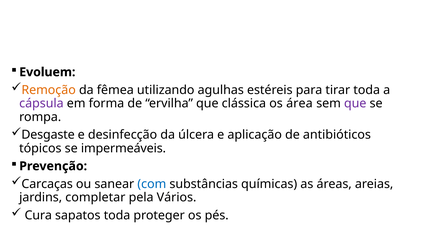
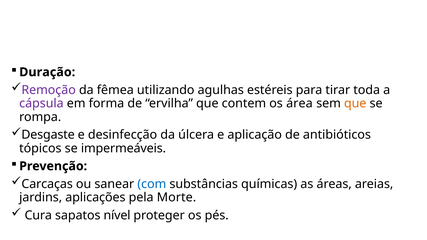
Evoluem: Evoluem -> Duração (47, 72)
Remoção colour: orange -> purple (49, 90)
clássica: clássica -> contem (244, 104)
que colour: purple -> orange (355, 104)
completar: completar -> aplicações (95, 198)
Vários: Vários -> Morte (177, 198)
sapatos toda: toda -> nível (117, 216)
